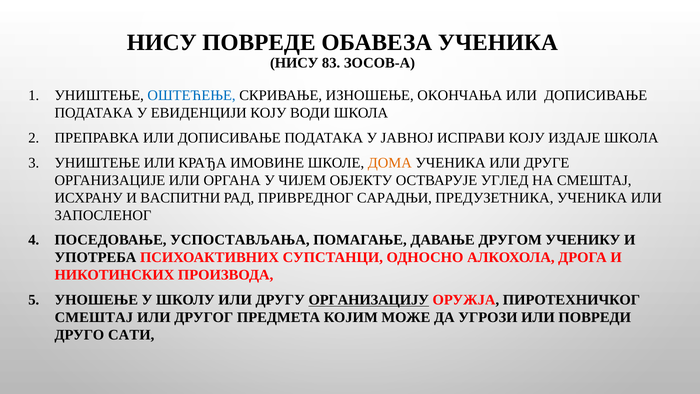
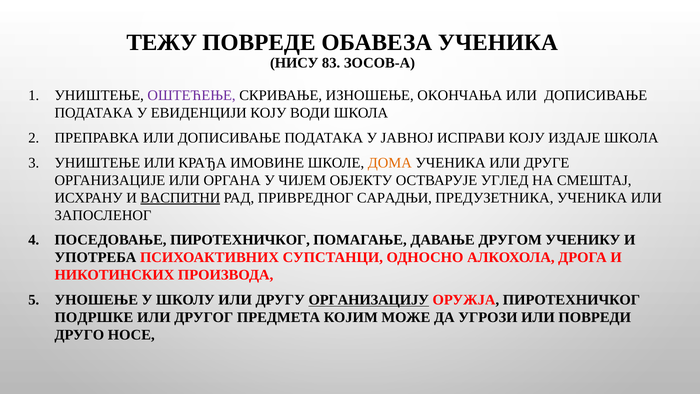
НИСУ: НИСУ -> ТЕЖУ (162, 42)
ОШТЕЋЕЊЕ colour: blue -> purple (192, 96)
ВАСПИТНИ underline: none -> present (180, 198)
ПОСЕДОВАЊЕ УСПОСТАВЉАЊА: УСПОСТАВЉАЊА -> ПИРОТЕХНИЧКОГ (240, 240)
СМЕШТАЈ: СМЕШТАЈ -> ПОДРШКЕ (94, 317)
САТИ: САТИ -> НОСЕ (131, 335)
